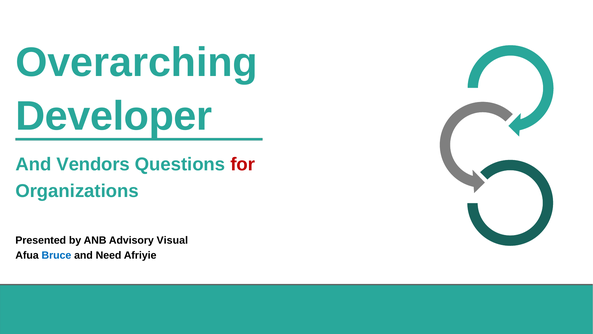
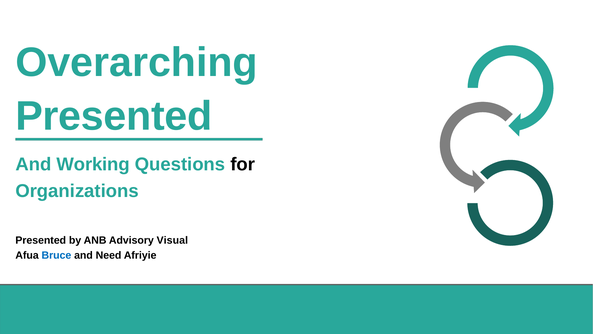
Developer: Developer -> Presented (114, 116)
Vendors: Vendors -> Working (93, 164)
for colour: red -> black (243, 164)
